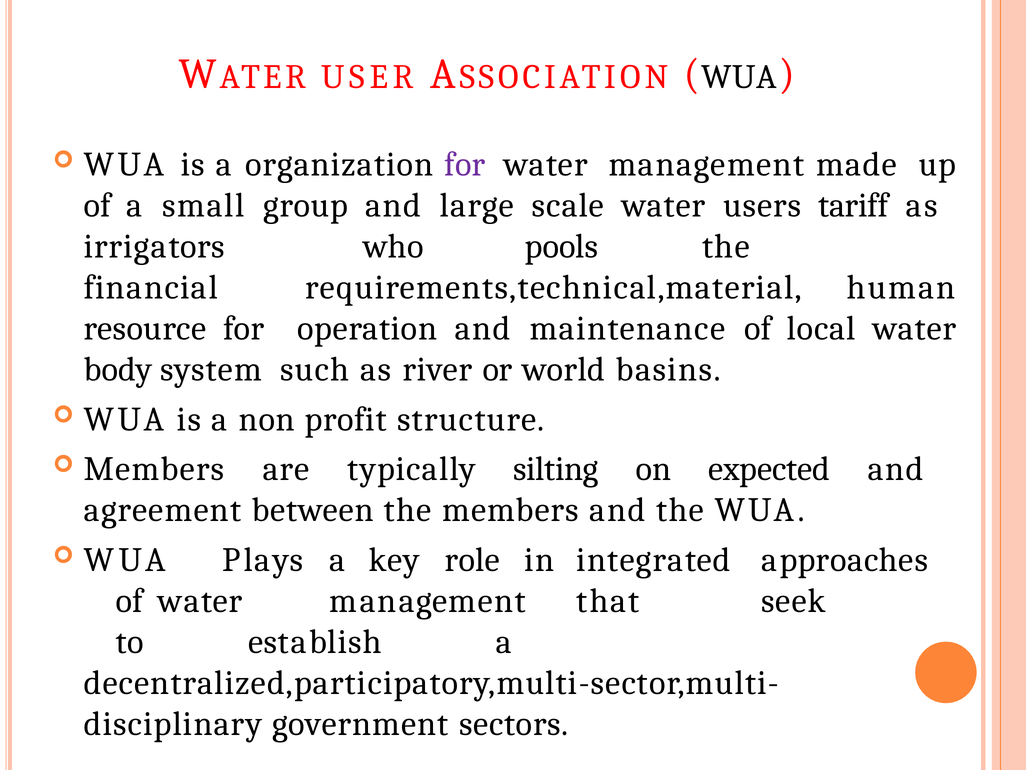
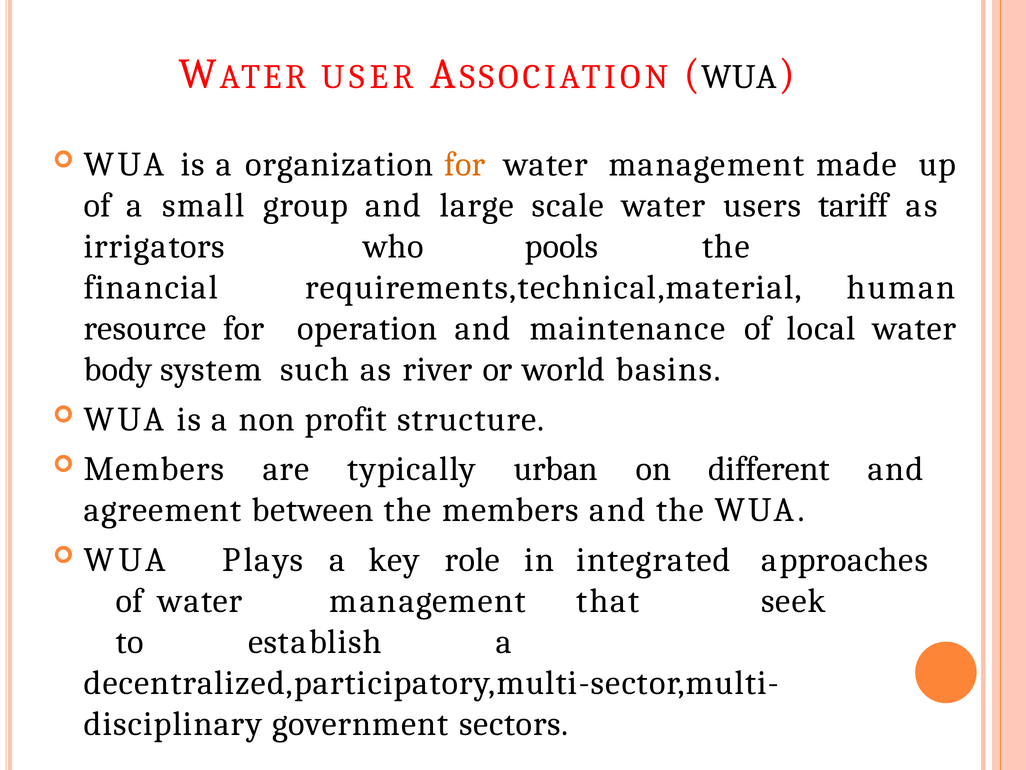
for colour: purple -> orange (465, 164)
silting: silting -> urban (556, 469)
expected: expected -> different (769, 469)
